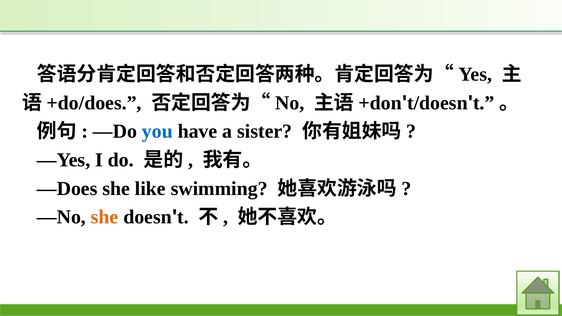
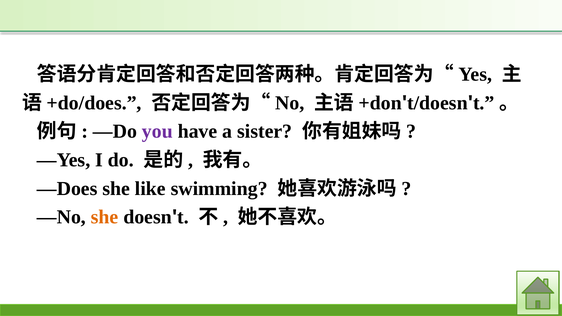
you colour: blue -> purple (157, 131)
